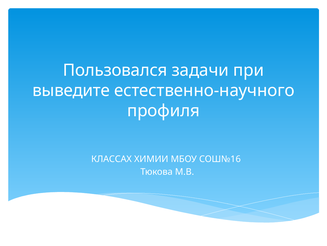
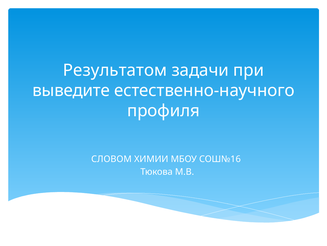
Пользовался: Пользовался -> Результатом (115, 70)
КЛАССАХ: КЛАССАХ -> СЛОВОМ (111, 159)
